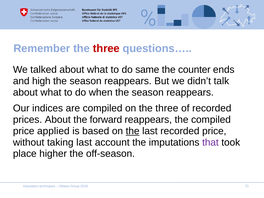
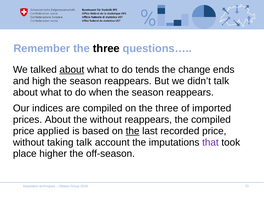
three colour: red -> black (106, 49)
about underline: none -> present (72, 70)
same: same -> tends (147, 70)
counter: counter -> change (194, 70)
of recorded: recorded -> imported (212, 108)
the forward: forward -> without (106, 120)
taking last: last -> talk (84, 142)
